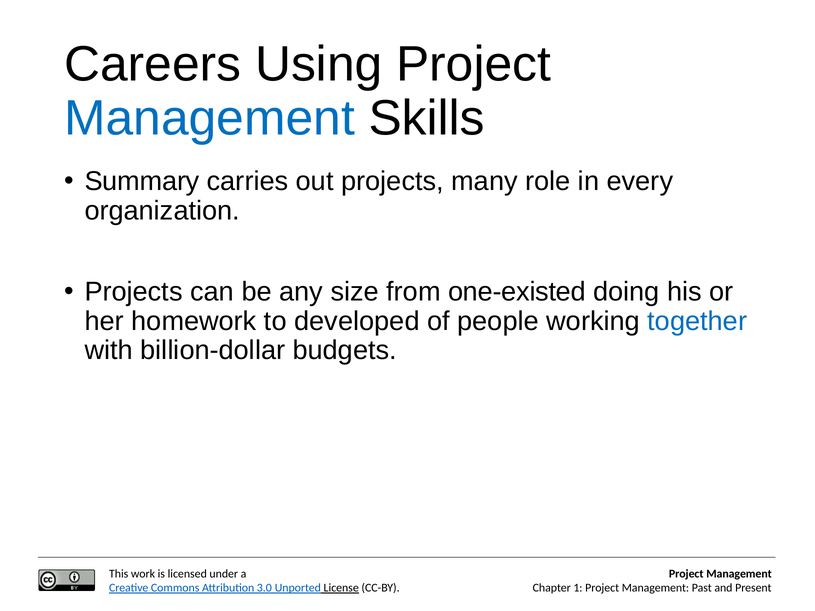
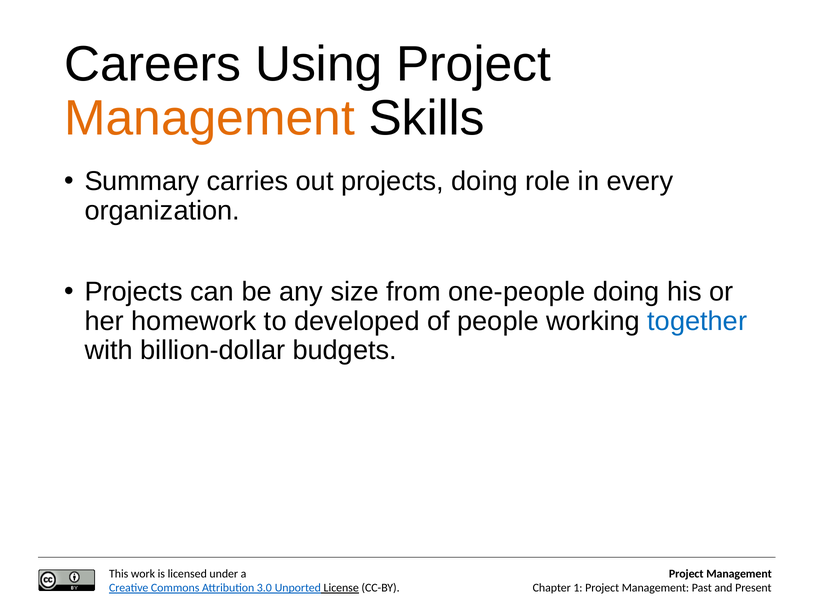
Management colour: blue -> orange (210, 118)
projects many: many -> doing (485, 181)
one-existed: one-existed -> one-people (517, 292)
